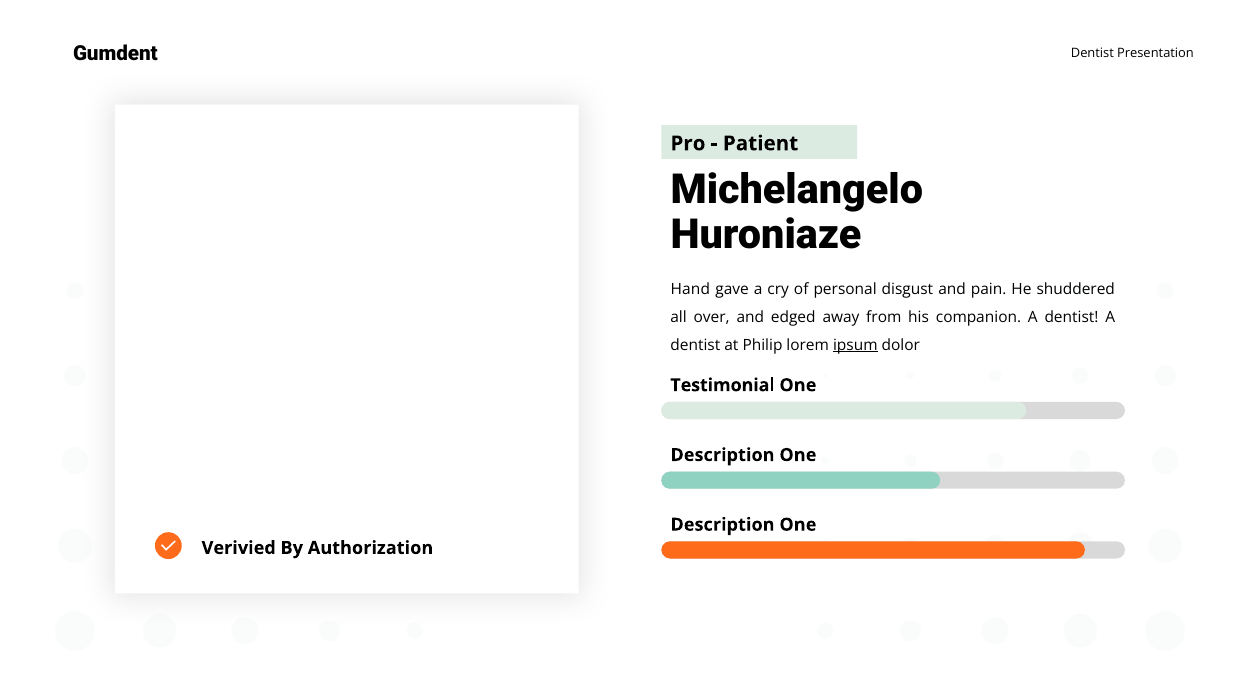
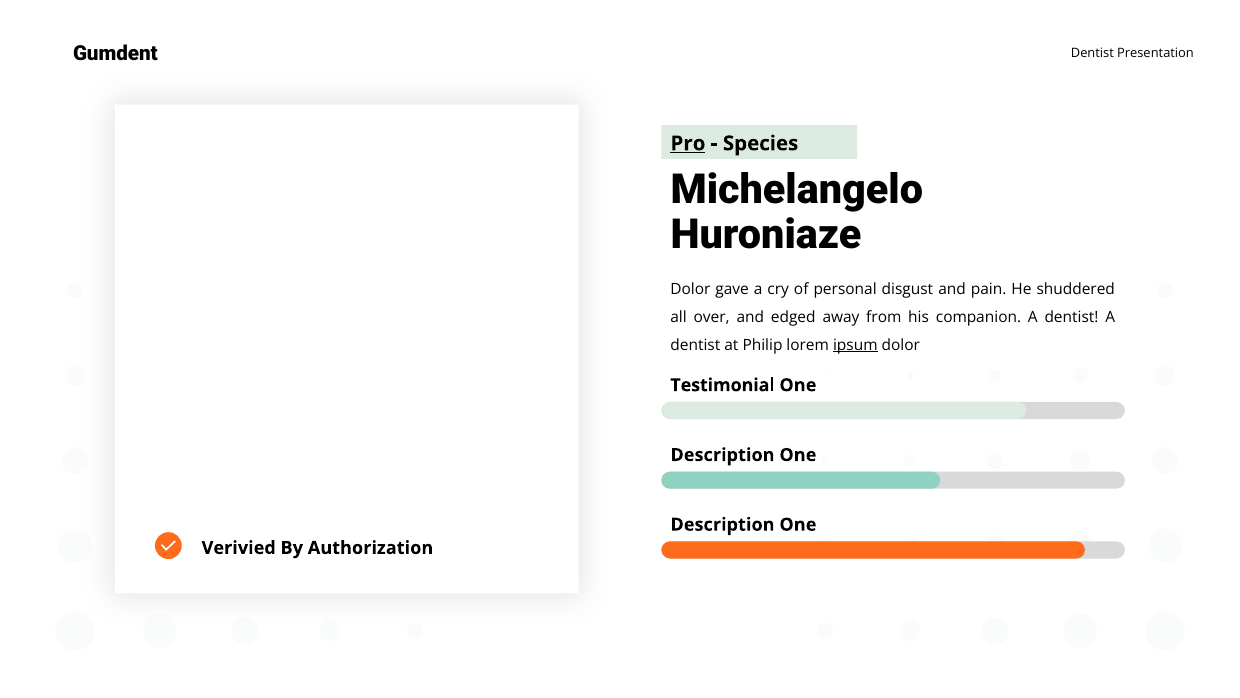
Pro underline: none -> present (688, 143)
Patient: Patient -> Species (761, 143)
Hand: Hand -> Dolor (690, 289)
